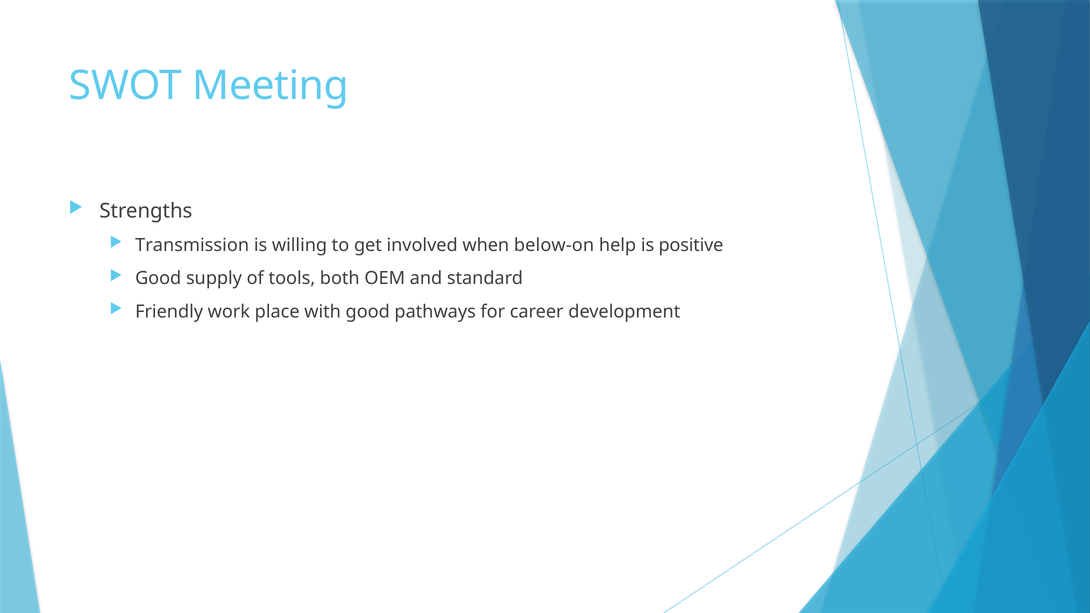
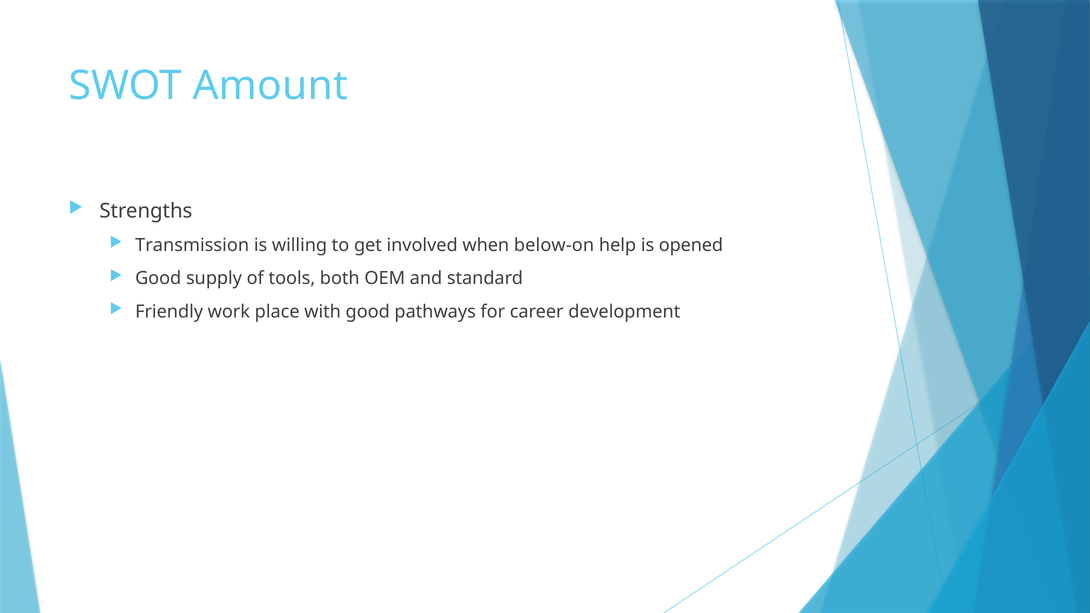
Meeting: Meeting -> Amount (270, 86)
positive: positive -> opened (691, 245)
